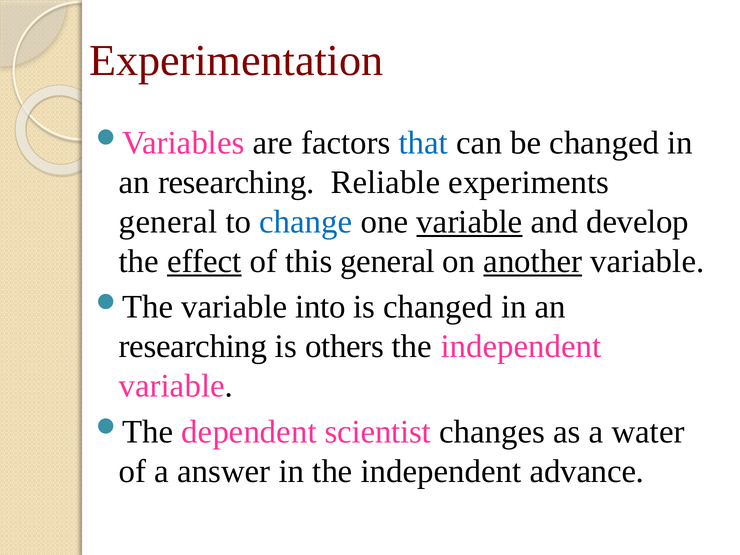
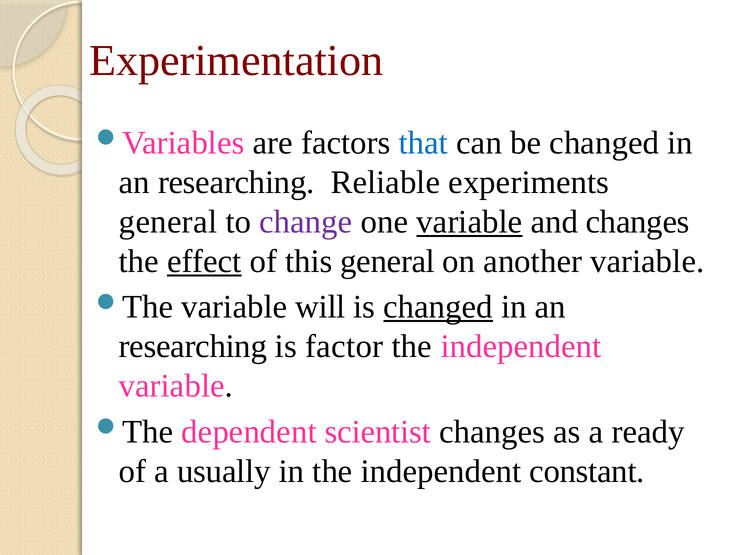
change colour: blue -> purple (306, 222)
and develop: develop -> changes (638, 222)
another underline: present -> none (533, 261)
into: into -> will (320, 307)
changed underline: none -> present (438, 307)
others: others -> factor (344, 347)
water: water -> ready (648, 432)
answer: answer -> usually (224, 471)
advance: advance -> constant (587, 471)
